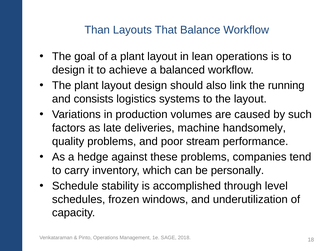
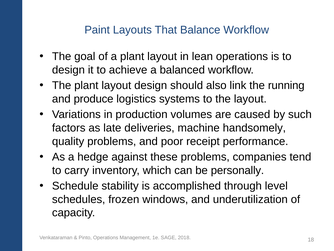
Than: Than -> Paint (97, 30)
consists: consists -> produce (94, 99)
stream: stream -> receipt (203, 141)
